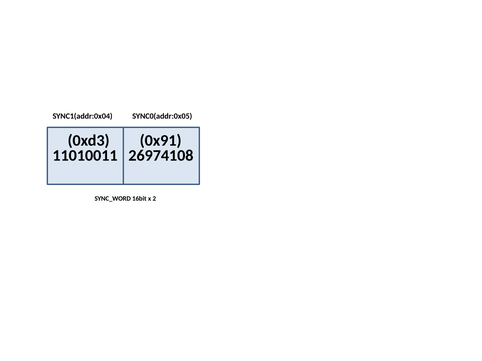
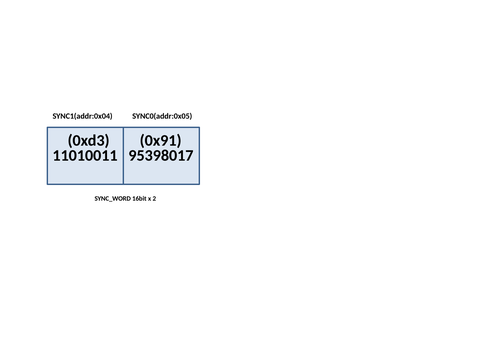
26974108: 26974108 -> 95398017 (161, 156)
